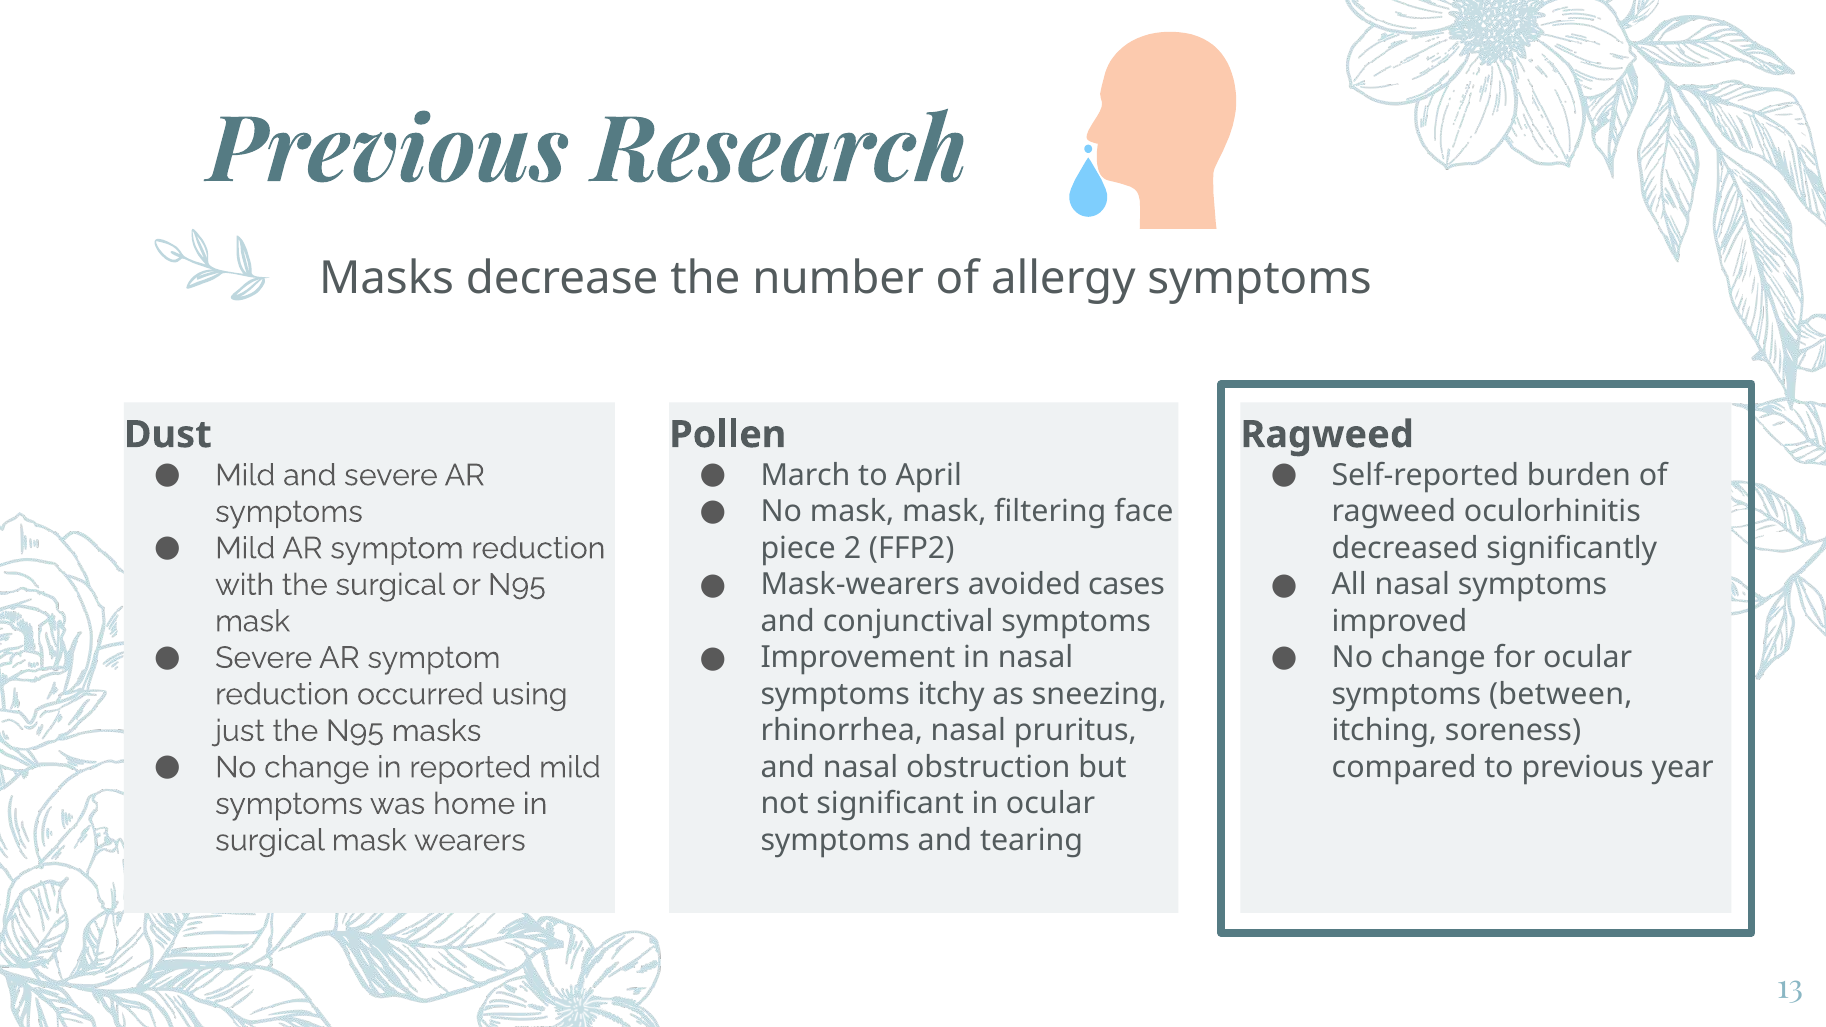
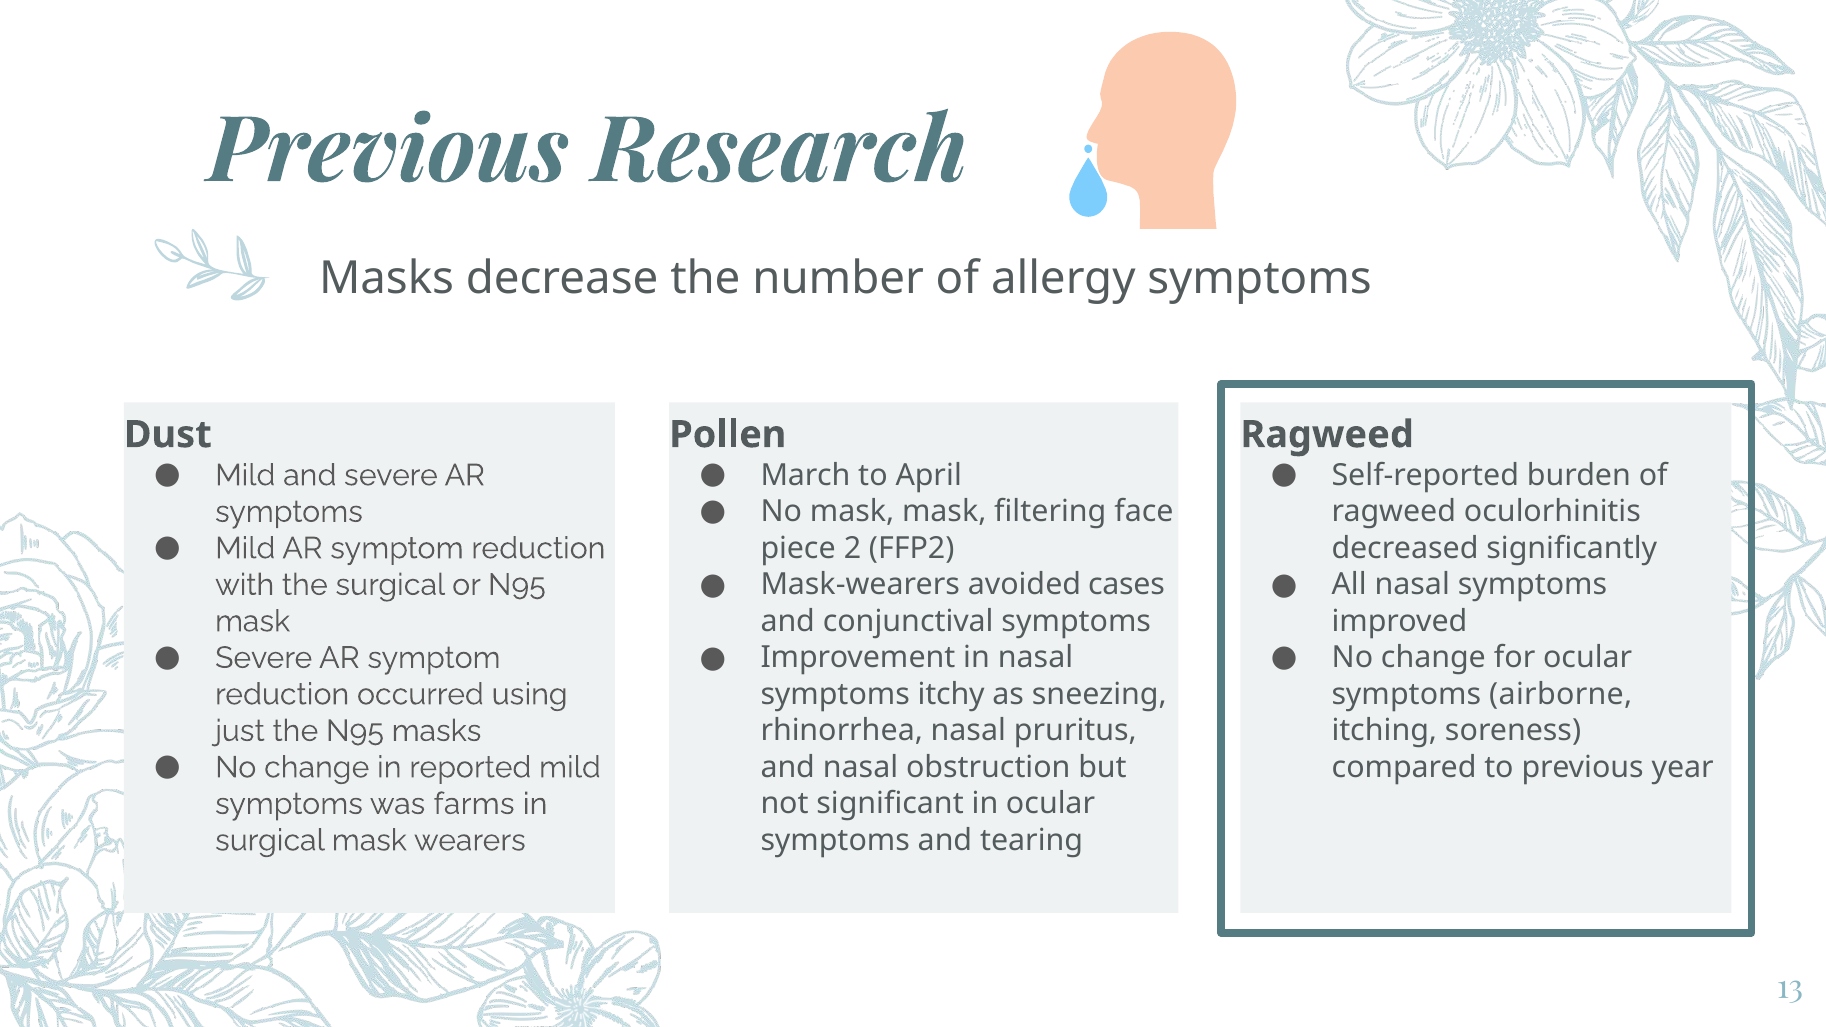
between: between -> airborne (1561, 694)
home: home -> farms (474, 804)
